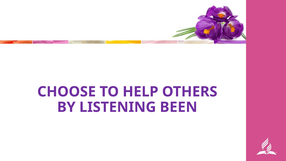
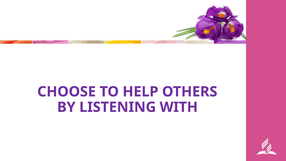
BEEN: BEEN -> WITH (179, 107)
